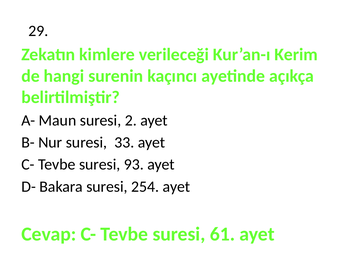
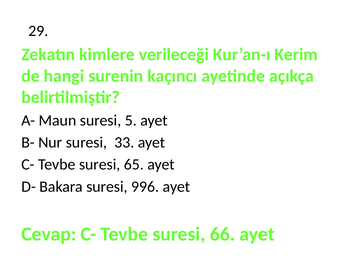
2: 2 -> 5 (131, 120)
93: 93 -> 65 (134, 165)
254: 254 -> 996 (145, 187)
61: 61 -> 66 (222, 234)
